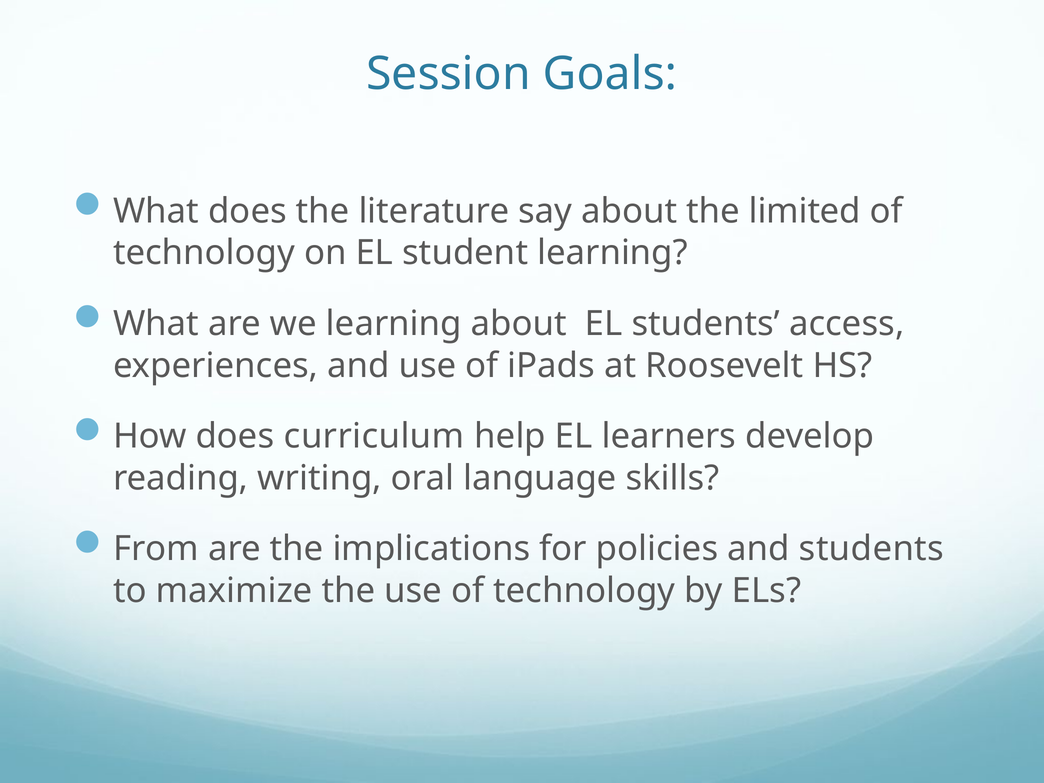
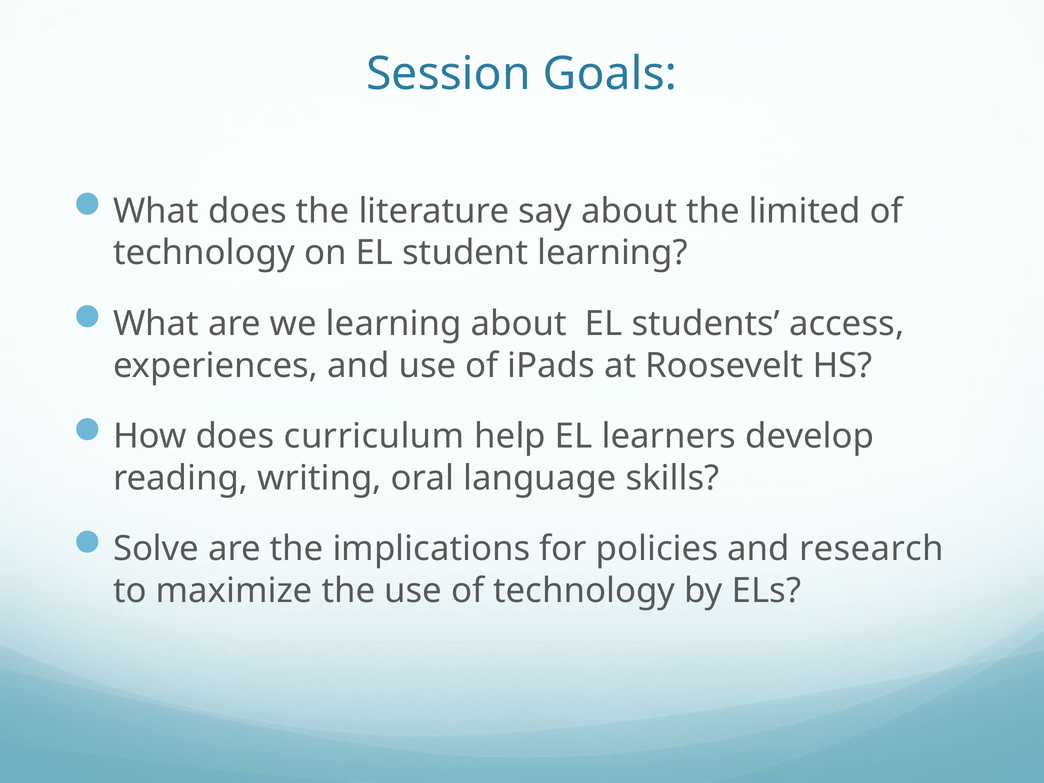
From: From -> Solve (156, 549)
and students: students -> research (871, 549)
